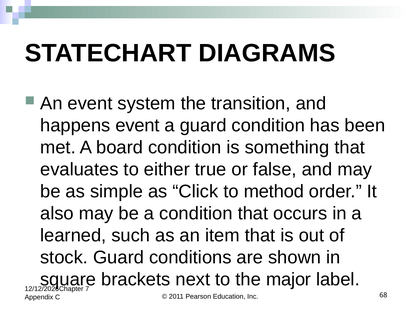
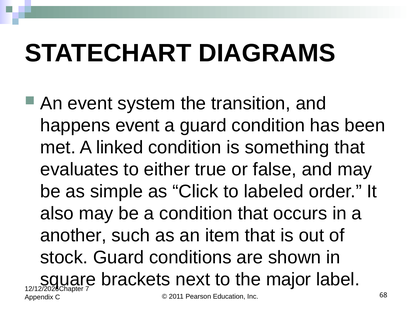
board: board -> linked (120, 148)
method: method -> labeled (274, 192)
learned: learned -> another (73, 235)
